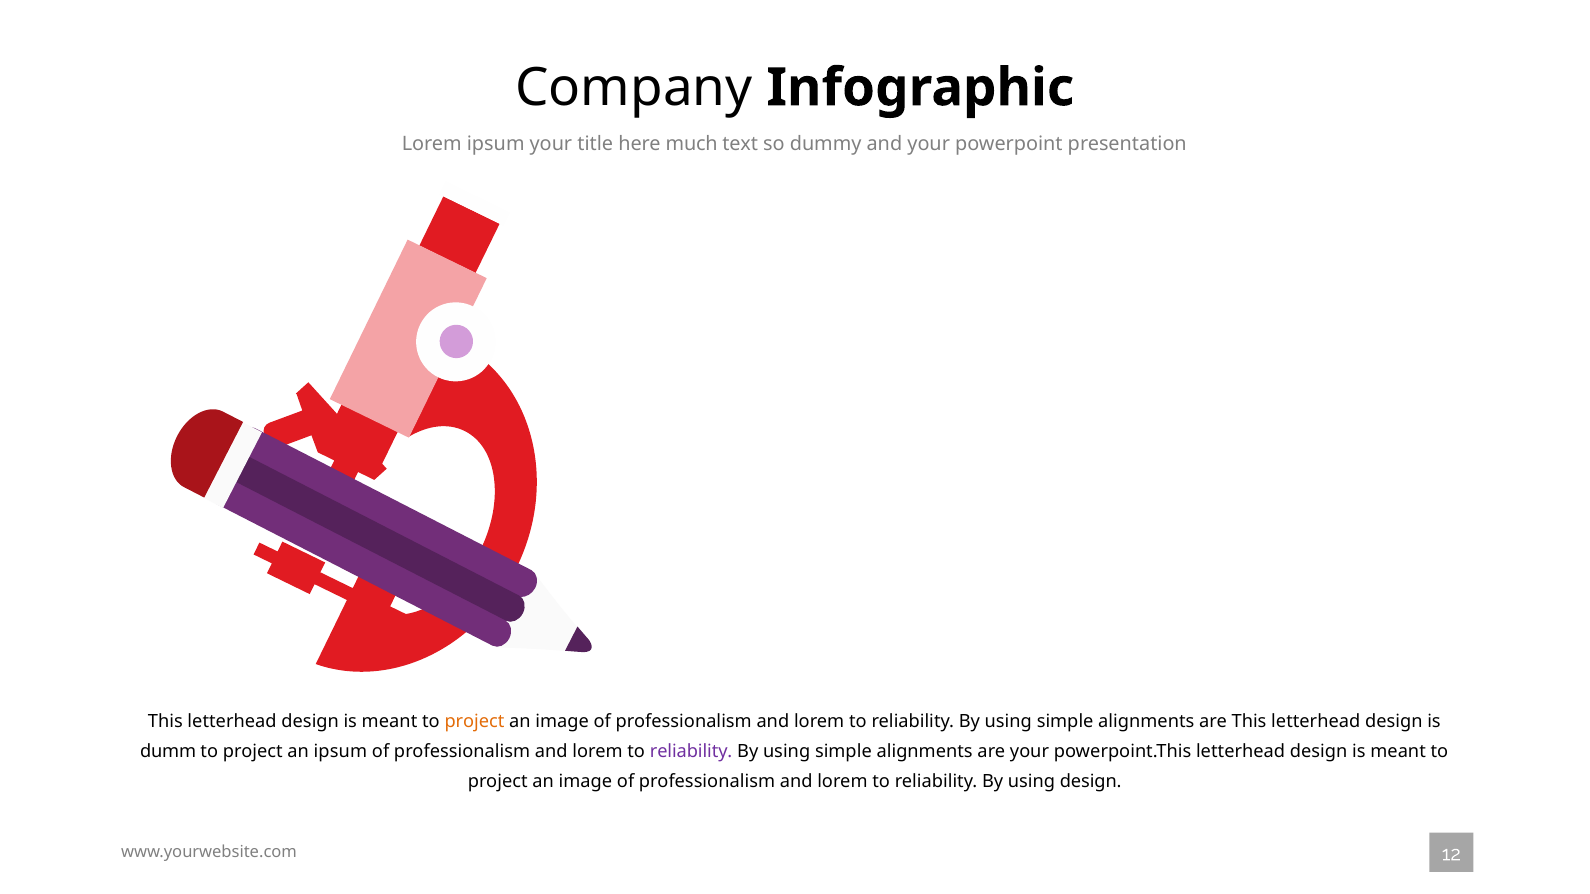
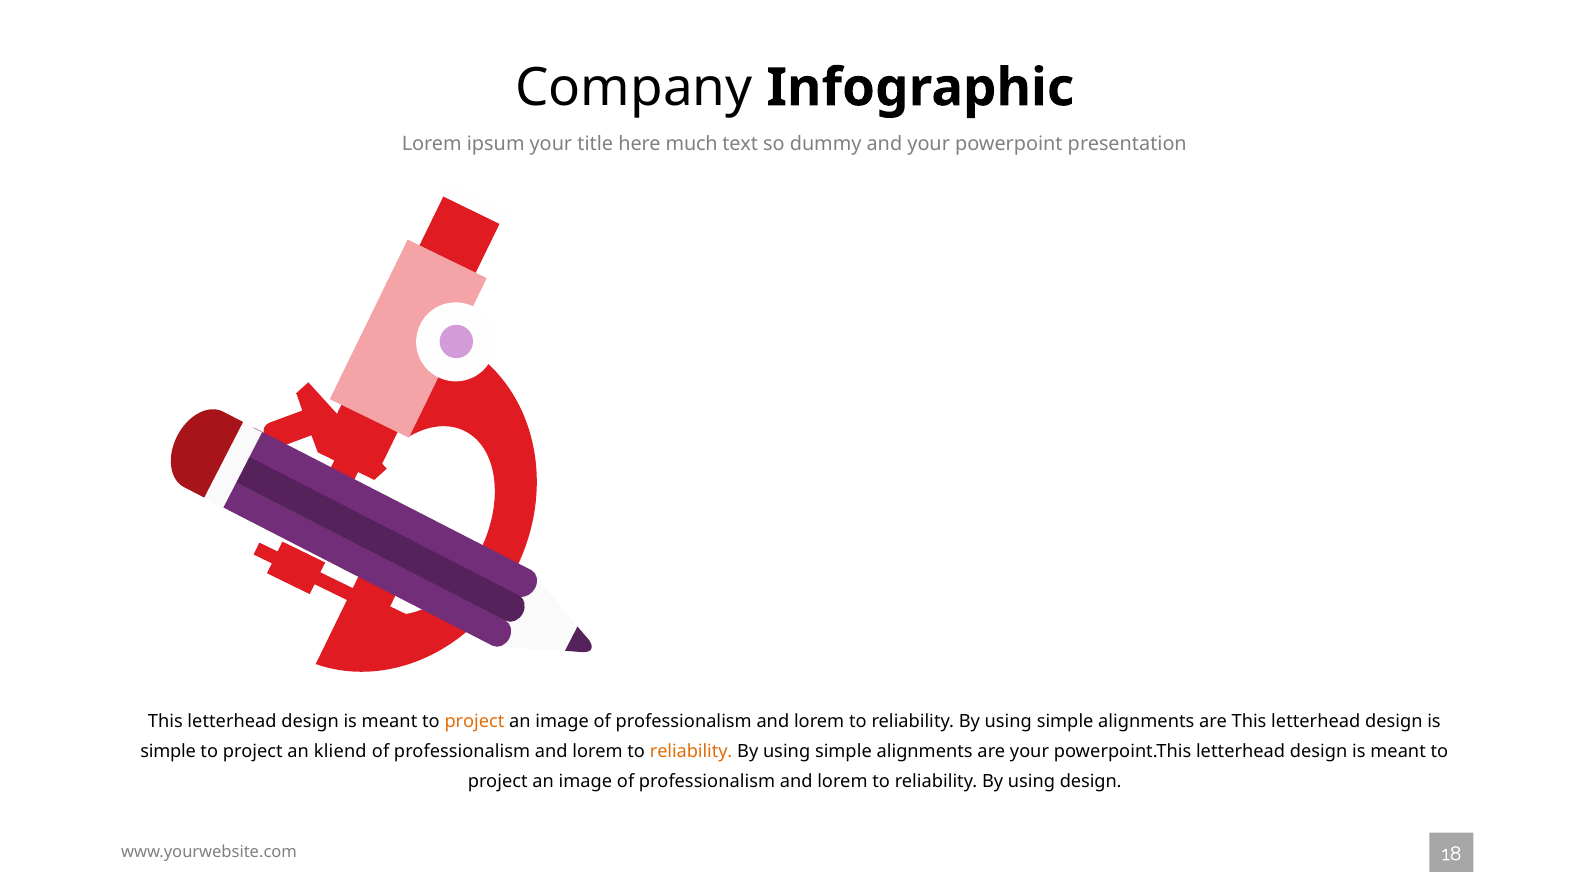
dumm: dumm -> simple (168, 752)
an ipsum: ipsum -> kliend (340, 752)
reliability colour: purple -> orange (691, 752)
12: 12 -> 18 (1451, 854)
